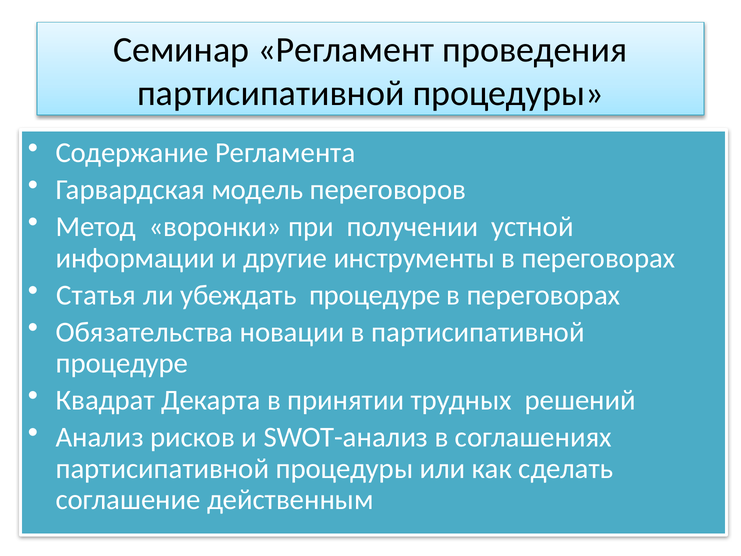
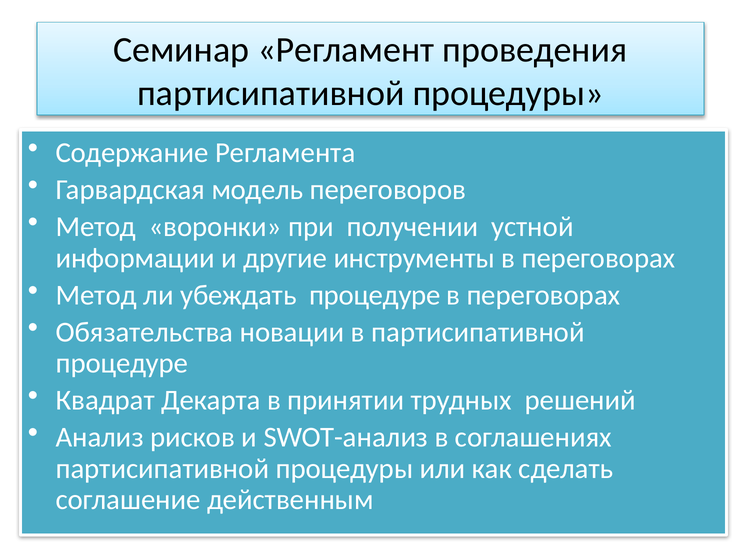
Статья: Статья -> Метод (96, 295)
